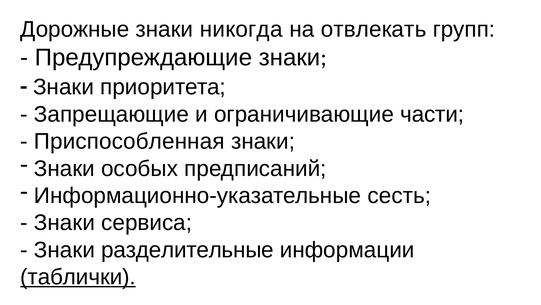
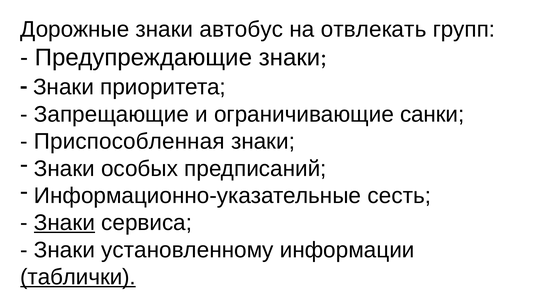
никогда: никогда -> автобус (241, 29)
части: части -> санки (432, 114)
Знаки underline: none -> present (64, 222)
разделительные: разделительные -> установленному (187, 249)
